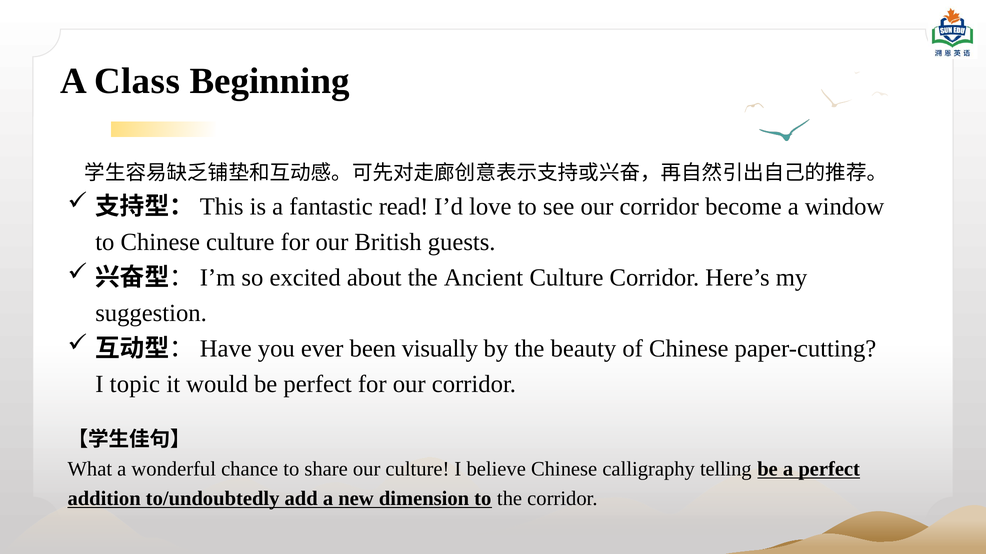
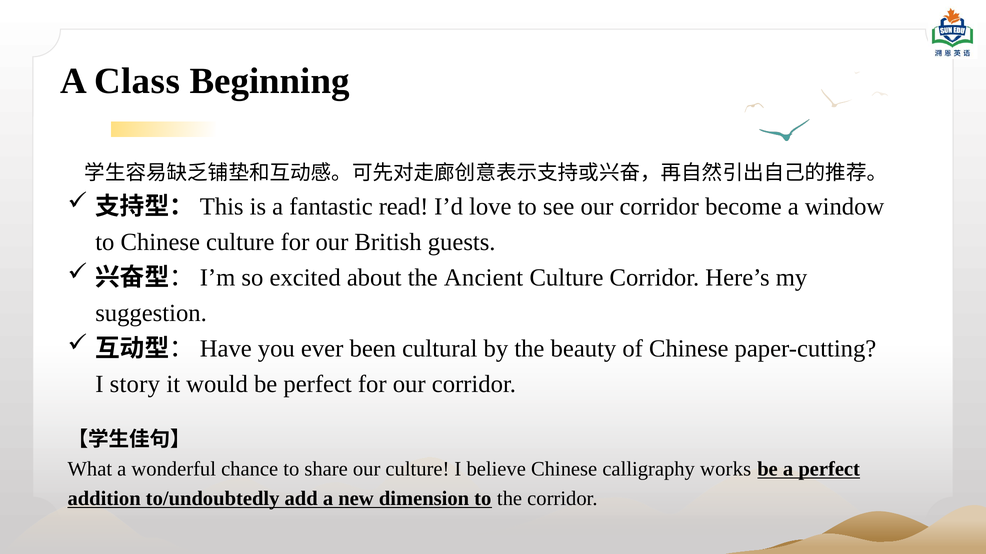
visually: visually -> cultural (440, 349)
topic: topic -> story (135, 385)
telling: telling -> works (726, 469)
